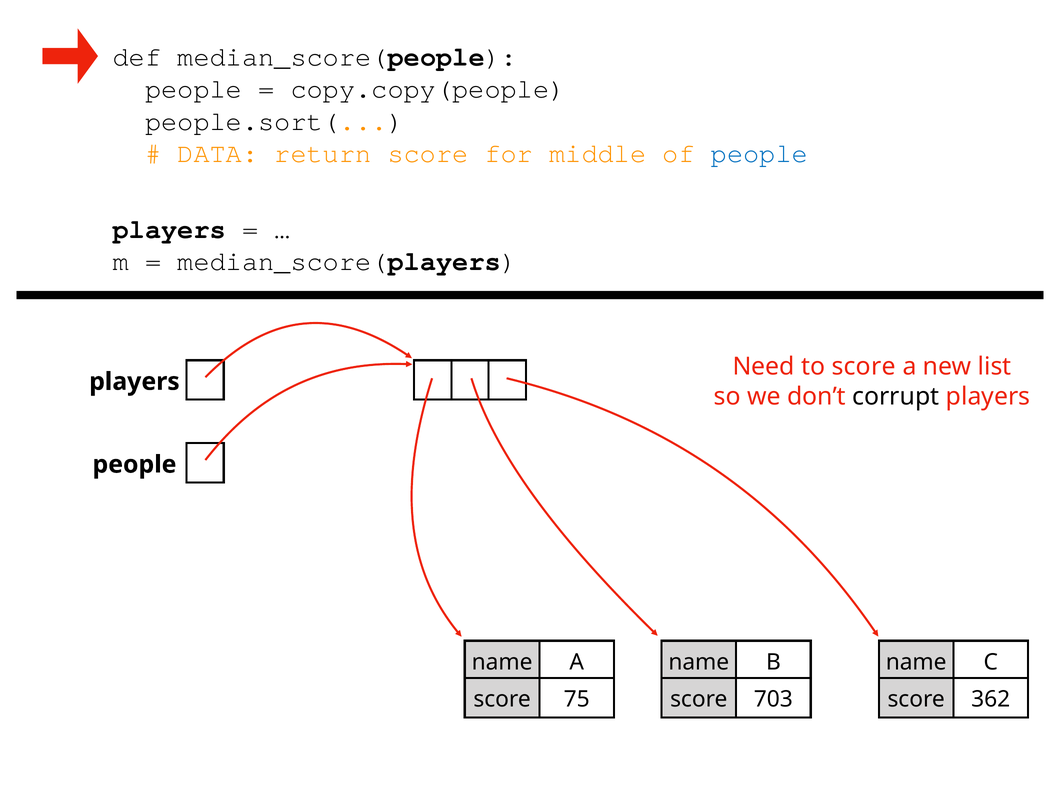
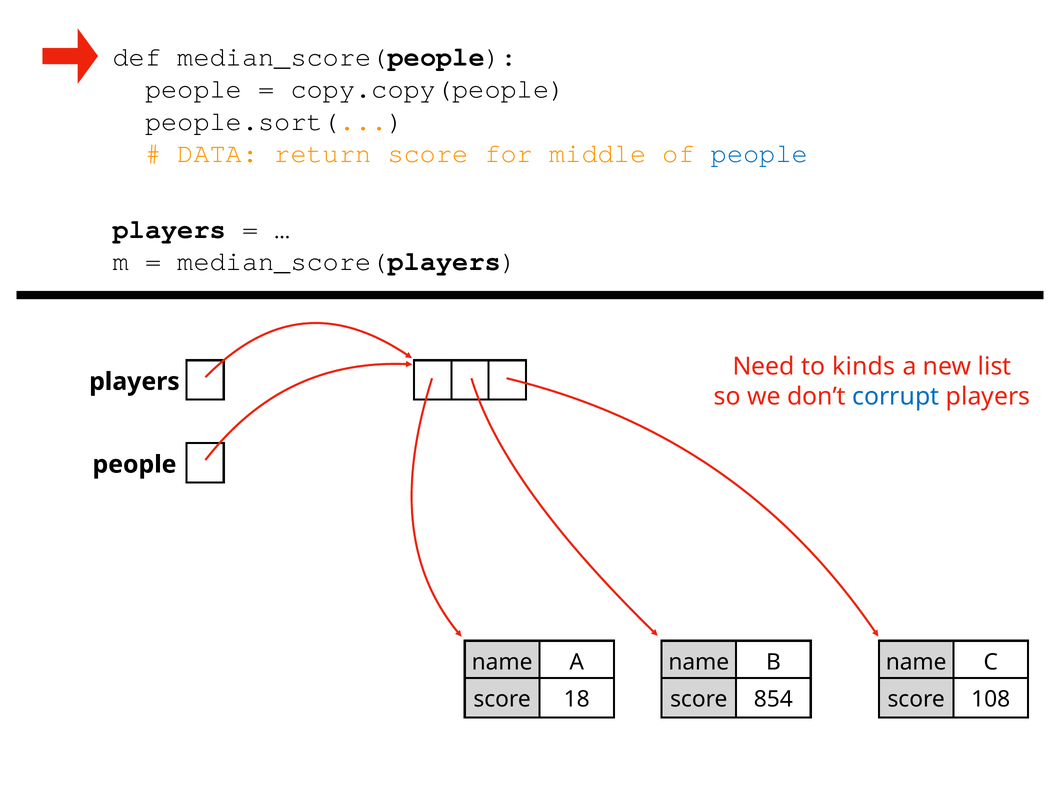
to score: score -> kinds (864, 367)
corrupt colour: black -> blue (896, 397)
75: 75 -> 18 (577, 699)
703: 703 -> 854 (773, 699)
362: 362 -> 108 (991, 699)
